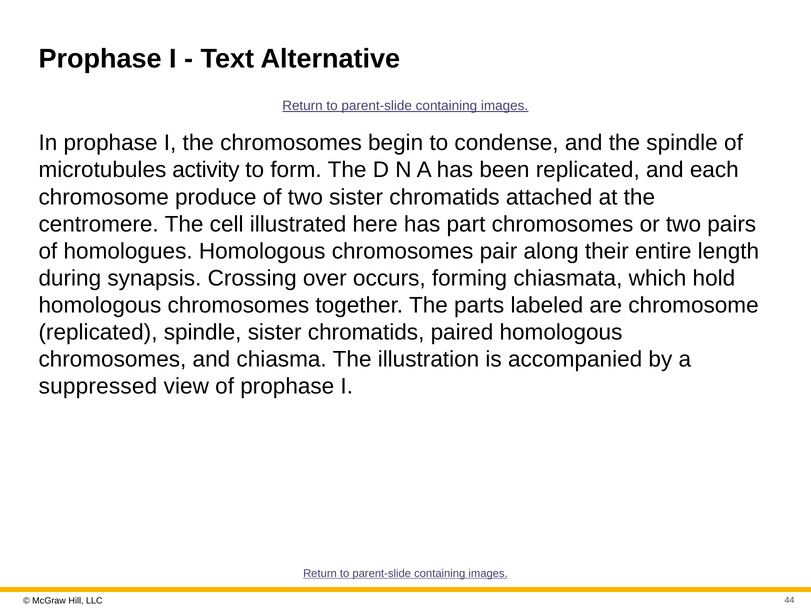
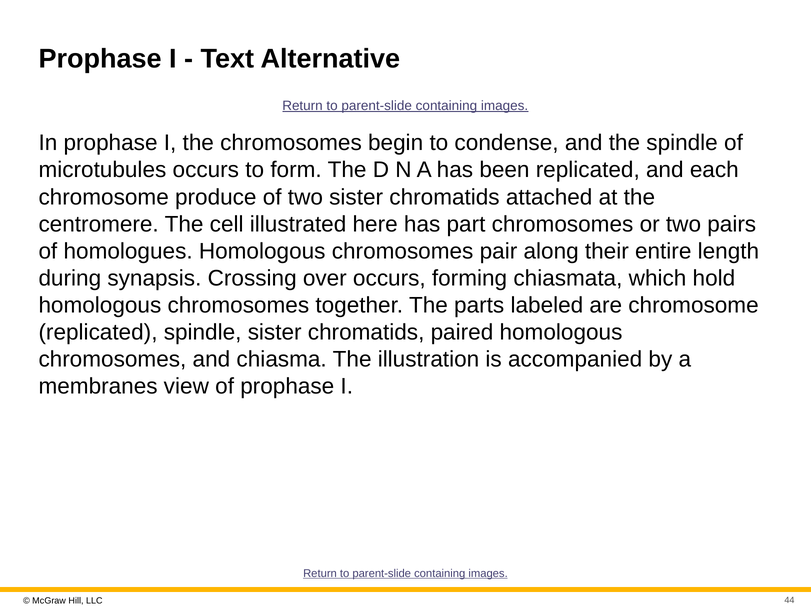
microtubules activity: activity -> occurs (206, 170)
suppressed: suppressed -> membranes (98, 386)
